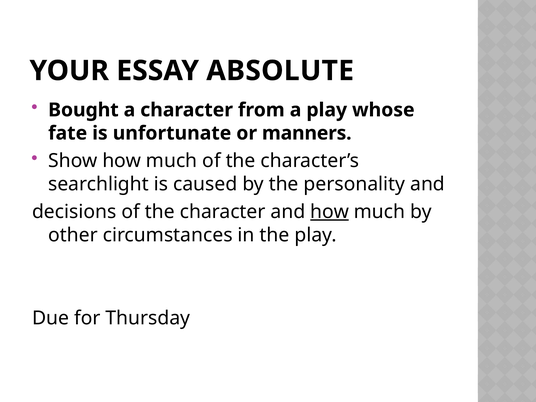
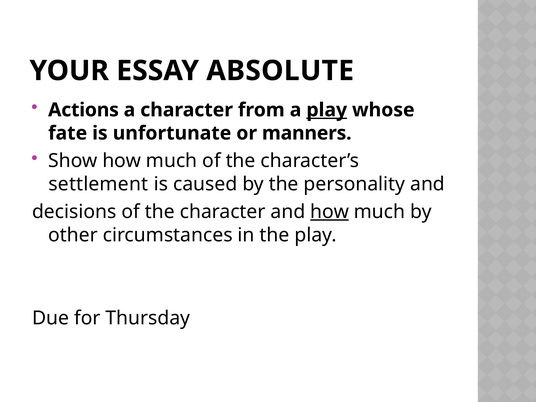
Bought: Bought -> Actions (83, 110)
play underline: none -> present (327, 110)
searchlight: searchlight -> settlement (98, 184)
